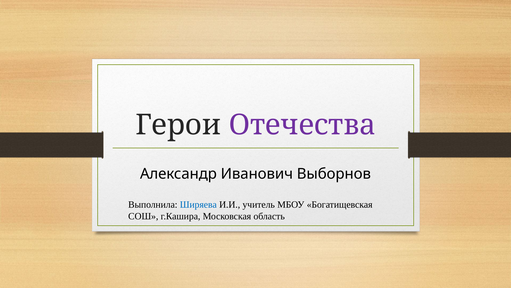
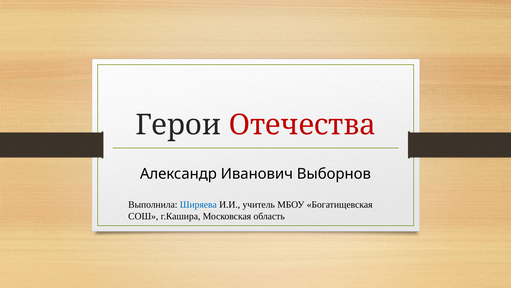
Отечества colour: purple -> red (302, 125)
